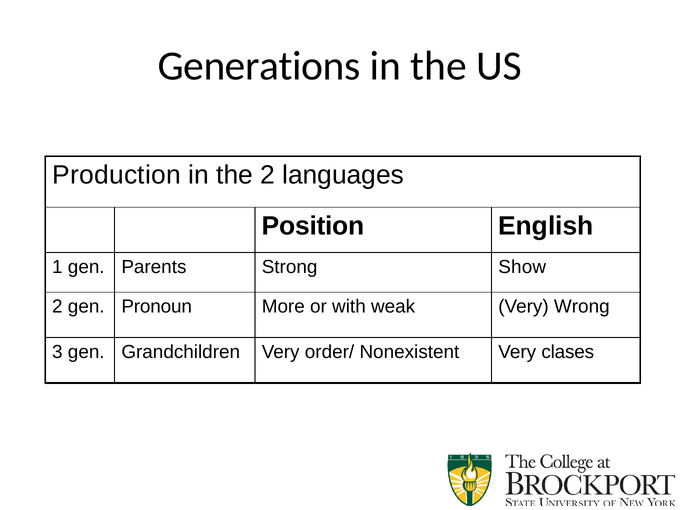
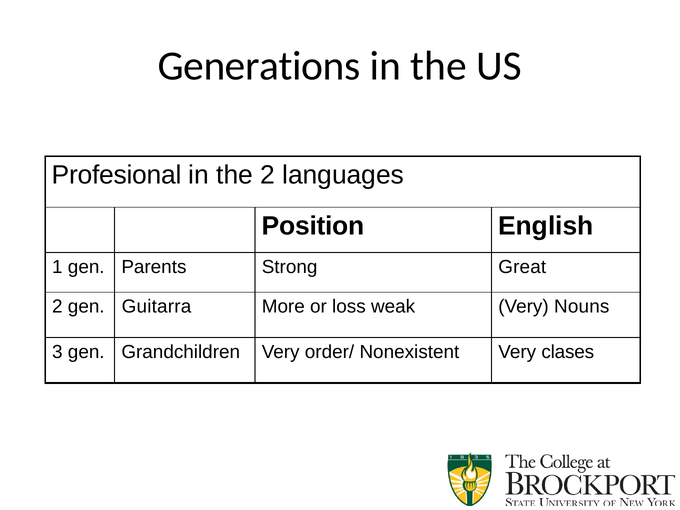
Production: Production -> Profesional (117, 175)
Show: Show -> Great (522, 267)
Pronoun: Pronoun -> Guitarra (156, 307)
with: with -> loss (349, 307)
Wrong: Wrong -> Nouns (582, 307)
